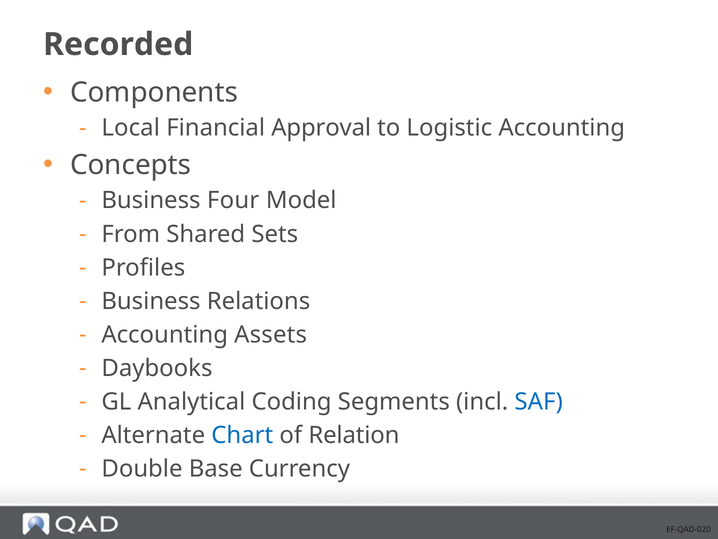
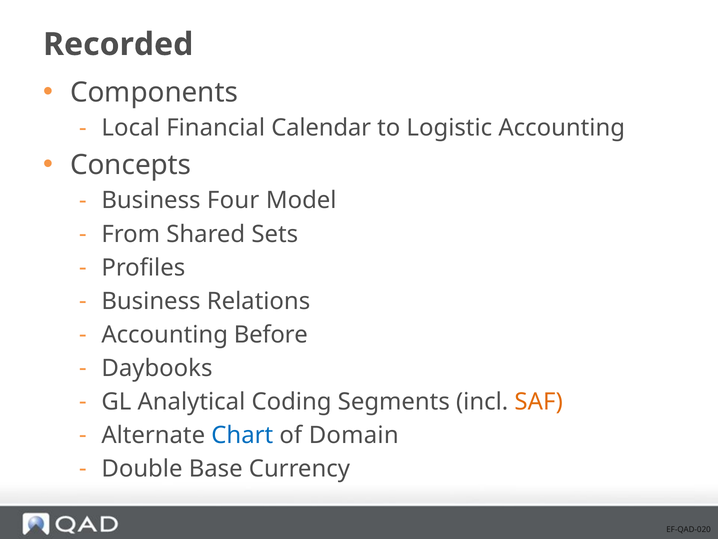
Approval: Approval -> Calendar (321, 128)
Assets: Assets -> Before (271, 334)
SAF colour: blue -> orange (539, 401)
Relation: Relation -> Domain (354, 435)
